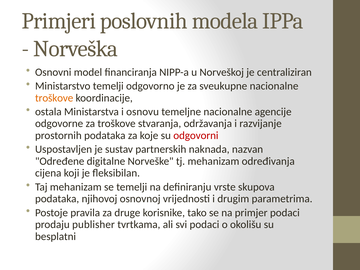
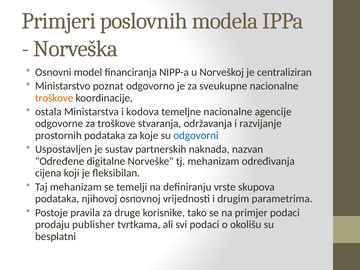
Ministarstvo temelji: temelji -> poznat (108, 86)
osnovu: osnovu -> kodova (143, 112)
odgovorni colour: red -> blue (196, 135)
